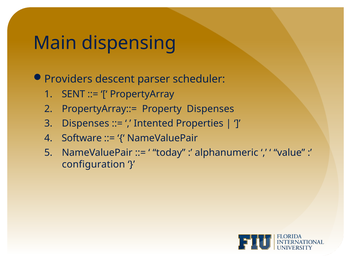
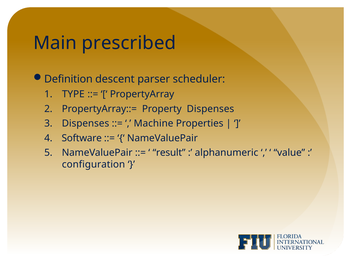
dispensing: dispensing -> prescribed (129, 43)
Providers: Providers -> Definition (68, 79)
SENT: SENT -> TYPE (73, 94)
Intented: Intented -> Machine (154, 124)
today: today -> result (169, 153)
